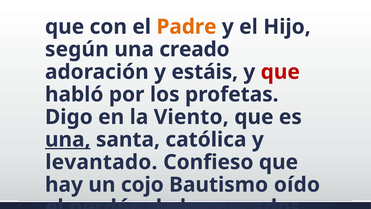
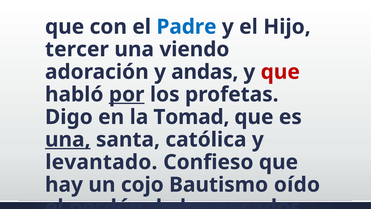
Padre colour: orange -> blue (186, 27)
según: según -> tercer (77, 49)
creado: creado -> viendo (194, 49)
estáis: estáis -> andas (205, 72)
por underline: none -> present (127, 94)
Viento: Viento -> Tomad (191, 117)
